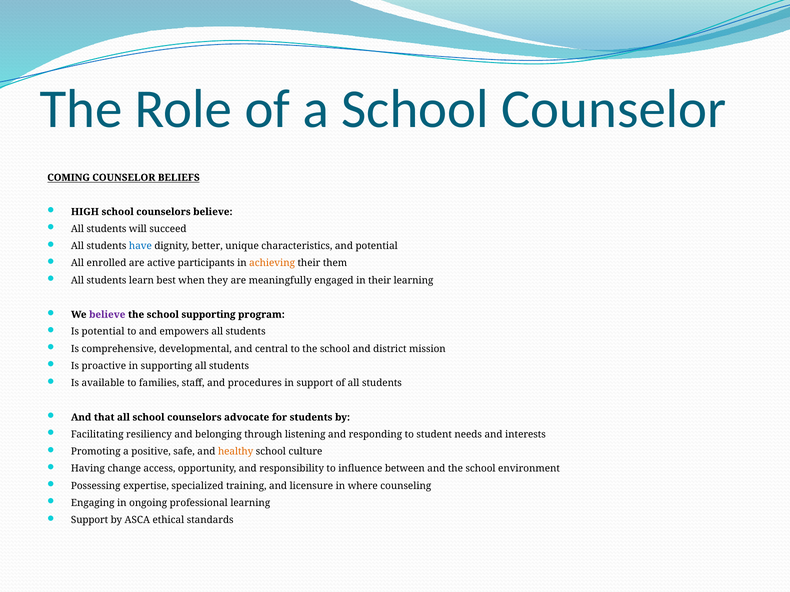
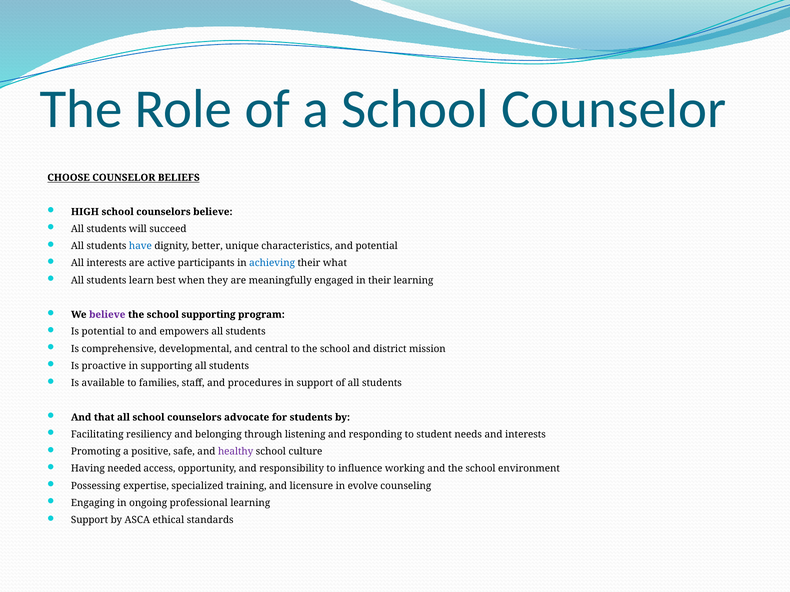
COMING: COMING -> CHOOSE (69, 178)
All enrolled: enrolled -> interests (107, 263)
achieving colour: orange -> blue (272, 263)
them: them -> what (335, 263)
healthy colour: orange -> purple (236, 452)
change: change -> needed (124, 469)
between: between -> working (405, 469)
where: where -> evolve (363, 486)
